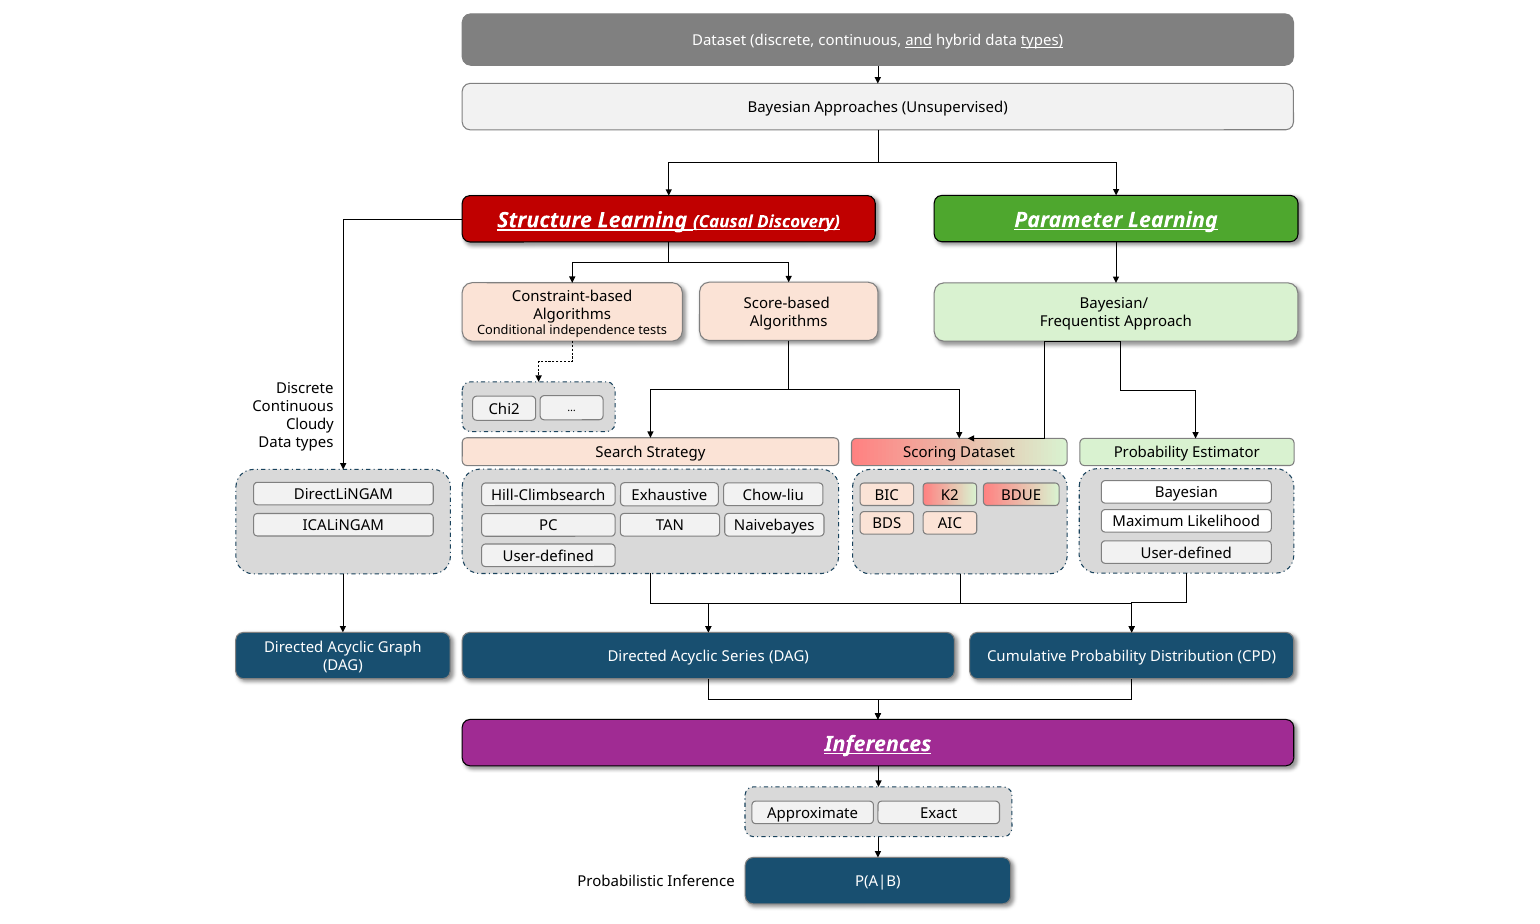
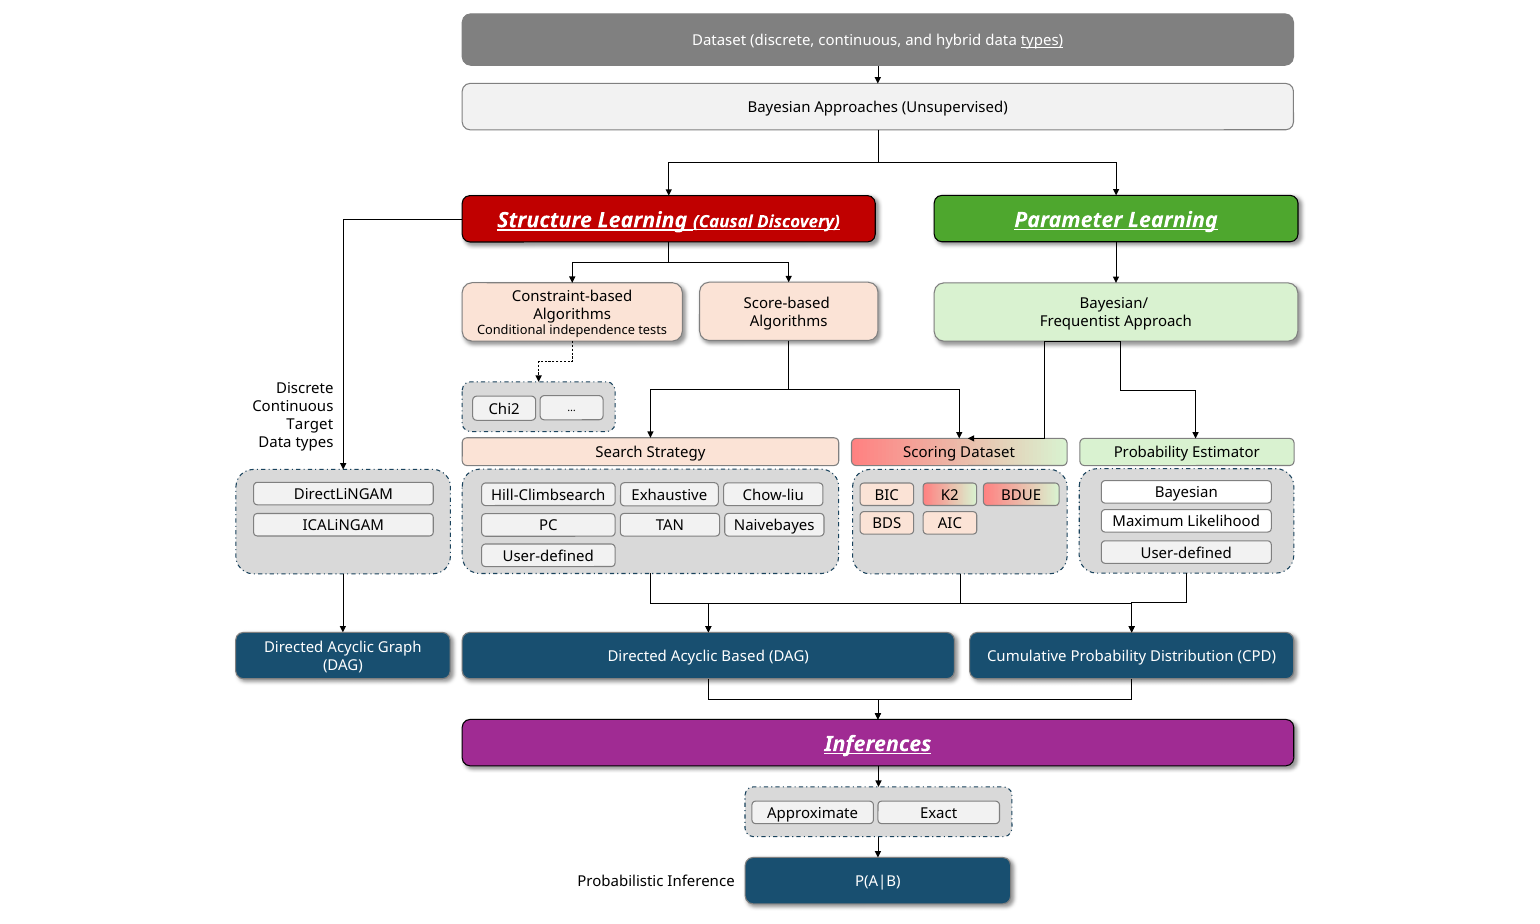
and underline: present -> none (919, 41)
Cloudy: Cloudy -> Target (310, 425)
Series: Series -> Based (743, 657)
